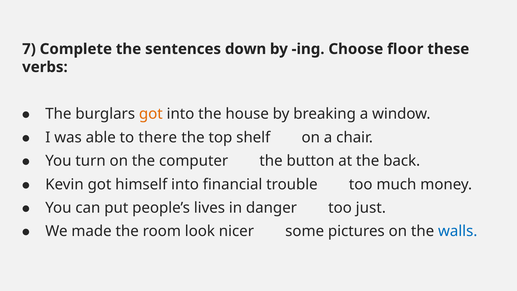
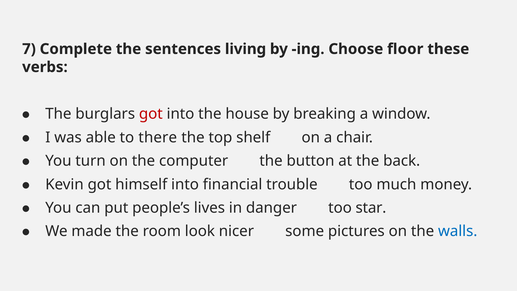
down: down -> living (246, 49)
got colour: orange -> red (151, 114)
just: just -> star (371, 208)
